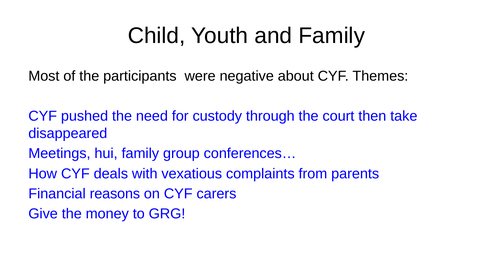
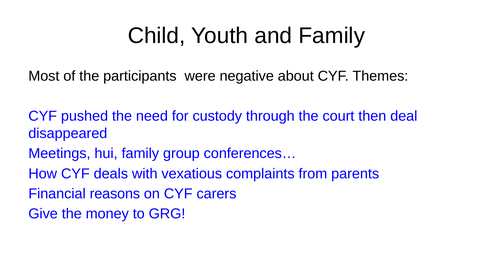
take: take -> deal (404, 116)
